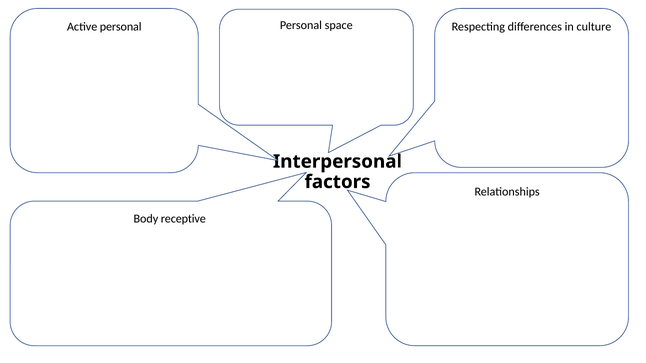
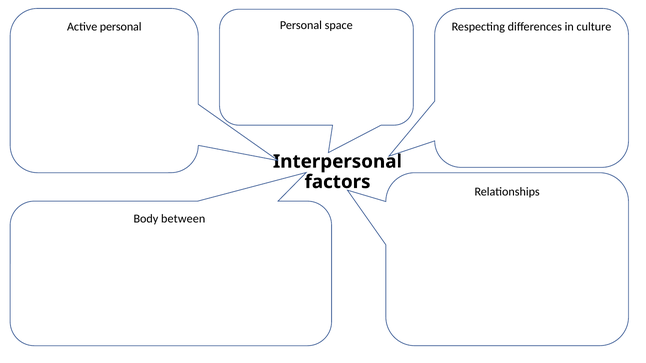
receptive: receptive -> between (183, 219)
